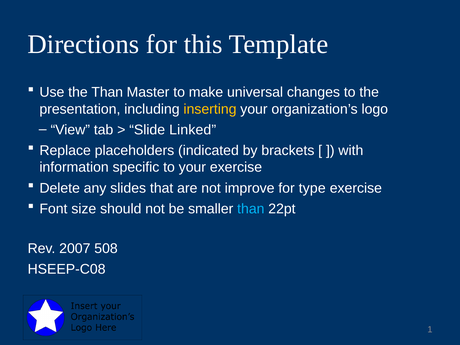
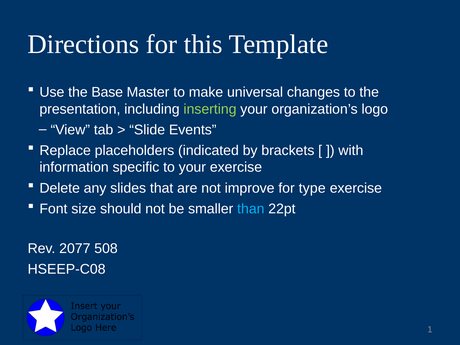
the Than: Than -> Base (107, 92)
inserting colour: yellow -> light green (210, 109)
Linked: Linked -> Events (193, 130)
2007: 2007 -> 2077 (75, 249)
